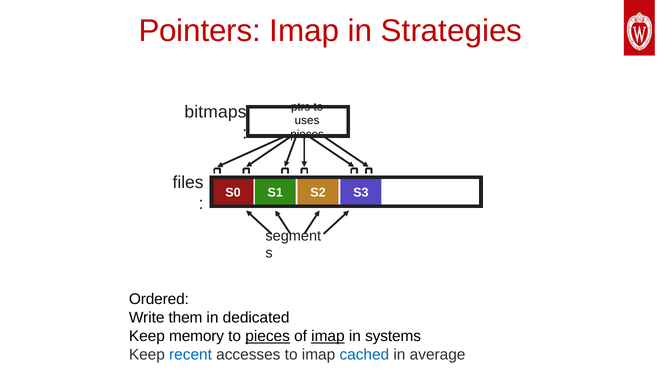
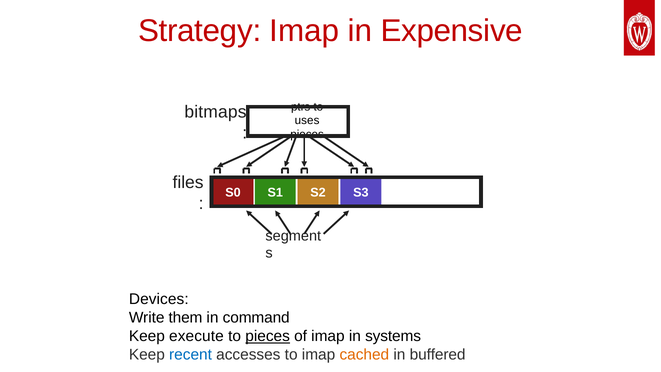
Pointers: Pointers -> Strategy (200, 31)
Strategies: Strategies -> Expensive (452, 31)
Ordered: Ordered -> Devices (159, 299)
dedicated: dedicated -> command (256, 317)
memory: memory -> execute (196, 336)
imap underline: present -> none (328, 336)
cached colour: blue -> orange (364, 355)
average: average -> buffered (438, 355)
